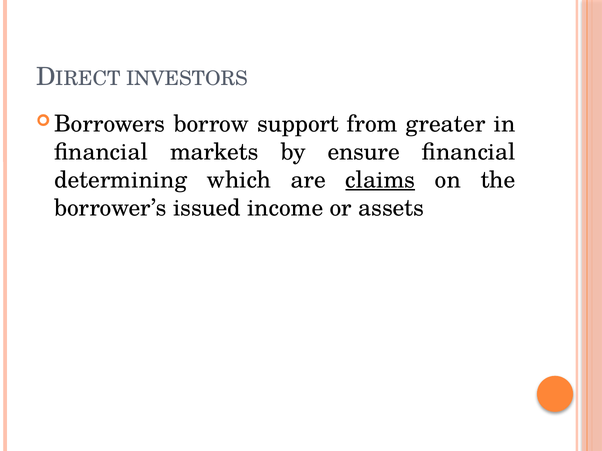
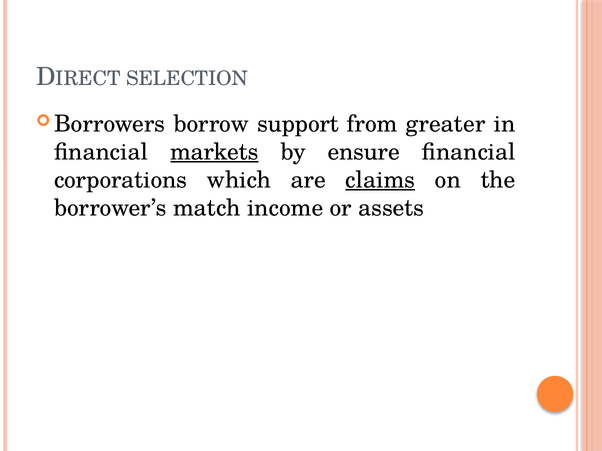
INVESTORS: INVESTORS -> SELECTION (187, 79)
markets underline: none -> present (214, 152)
determining: determining -> corporations (121, 180)
issued: issued -> match (207, 208)
